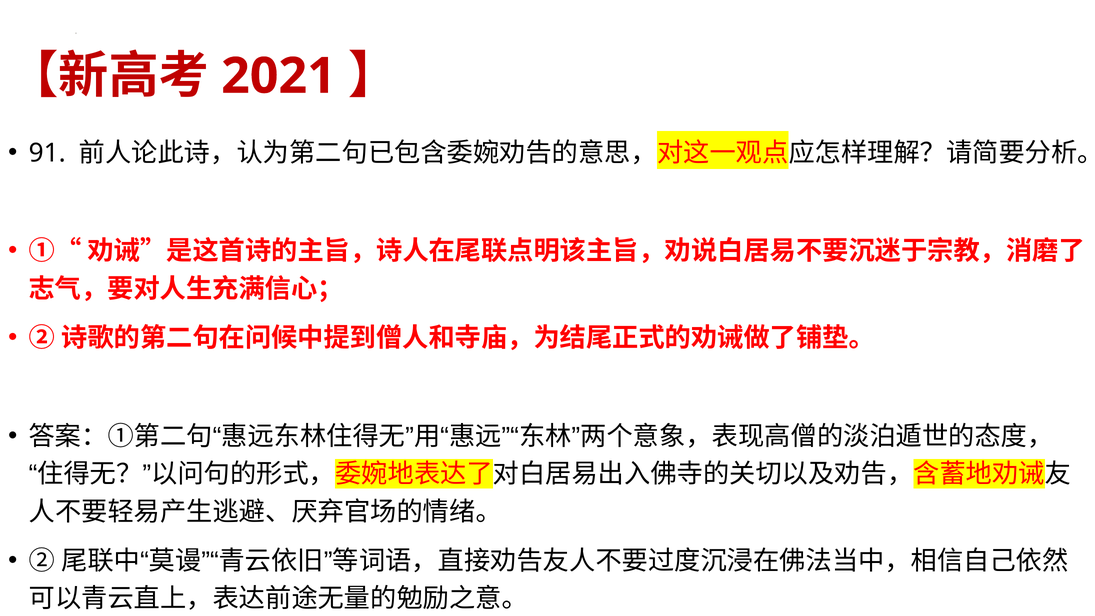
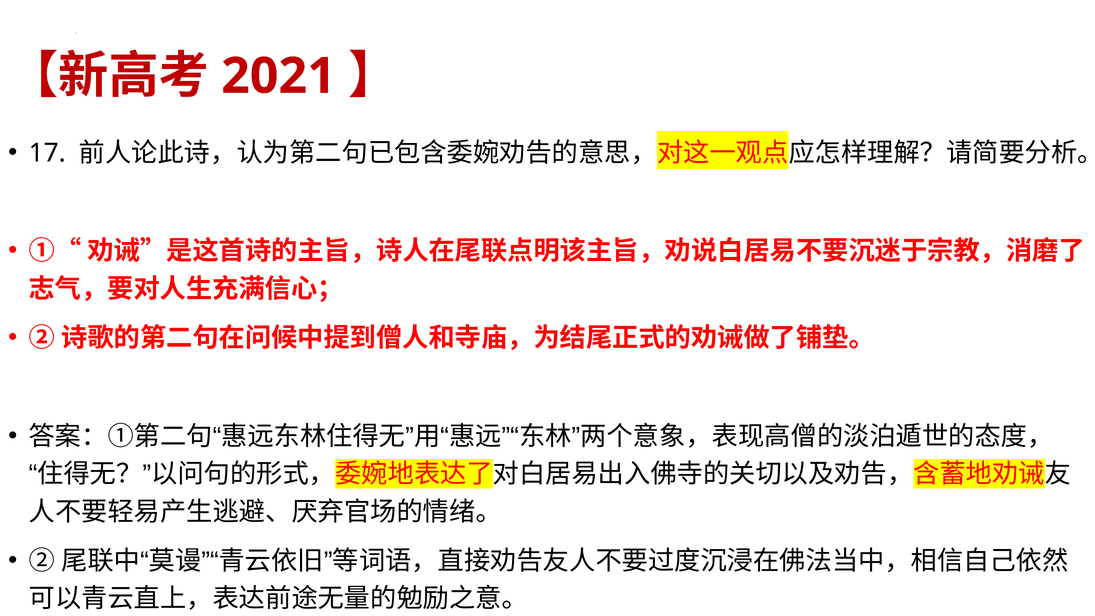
91: 91 -> 17 (47, 153)
